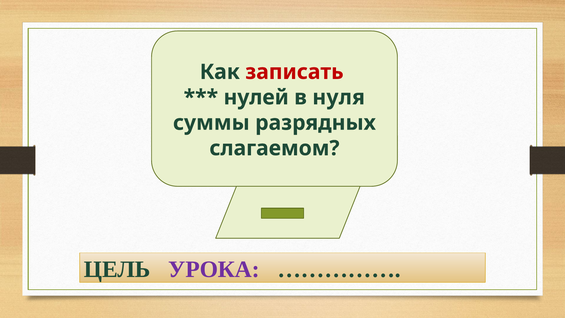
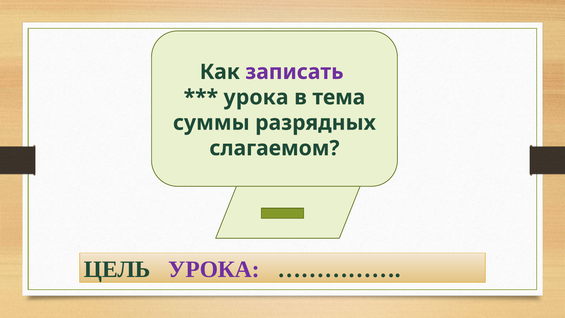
записать colour: red -> purple (294, 72)
нулей: нулей -> урока (256, 97)
нуля: нуля -> тема (339, 97)
